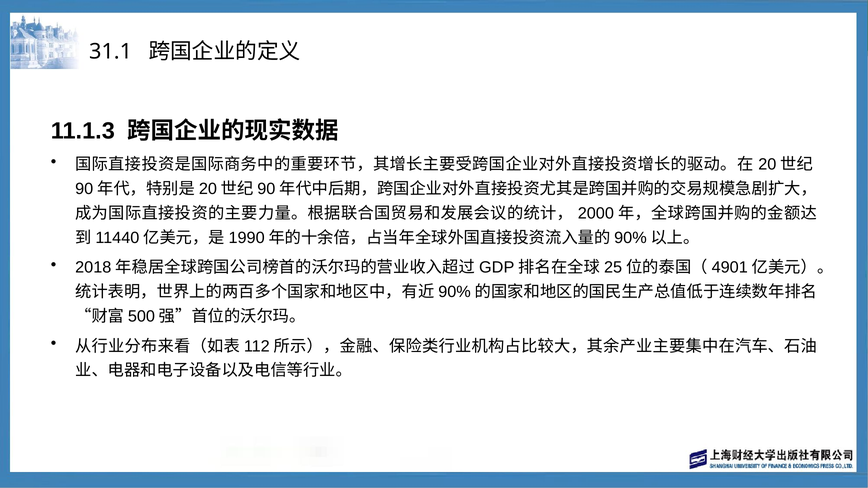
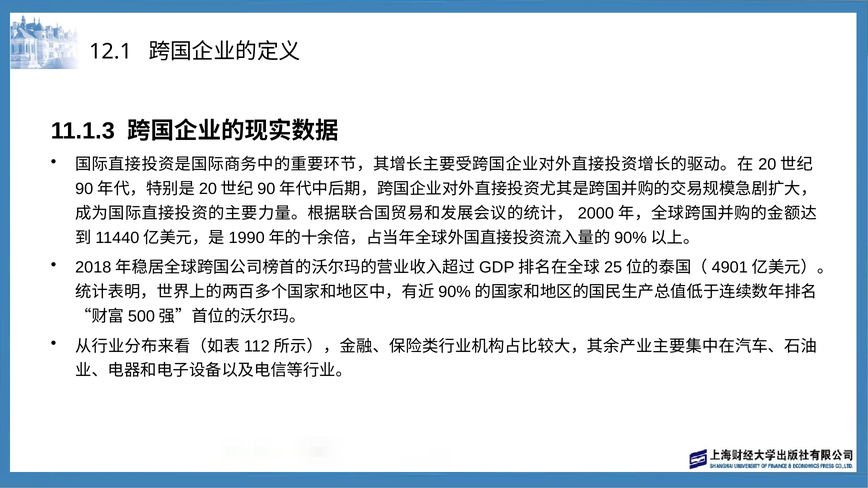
31.1: 31.1 -> 12.1 (111, 52)
